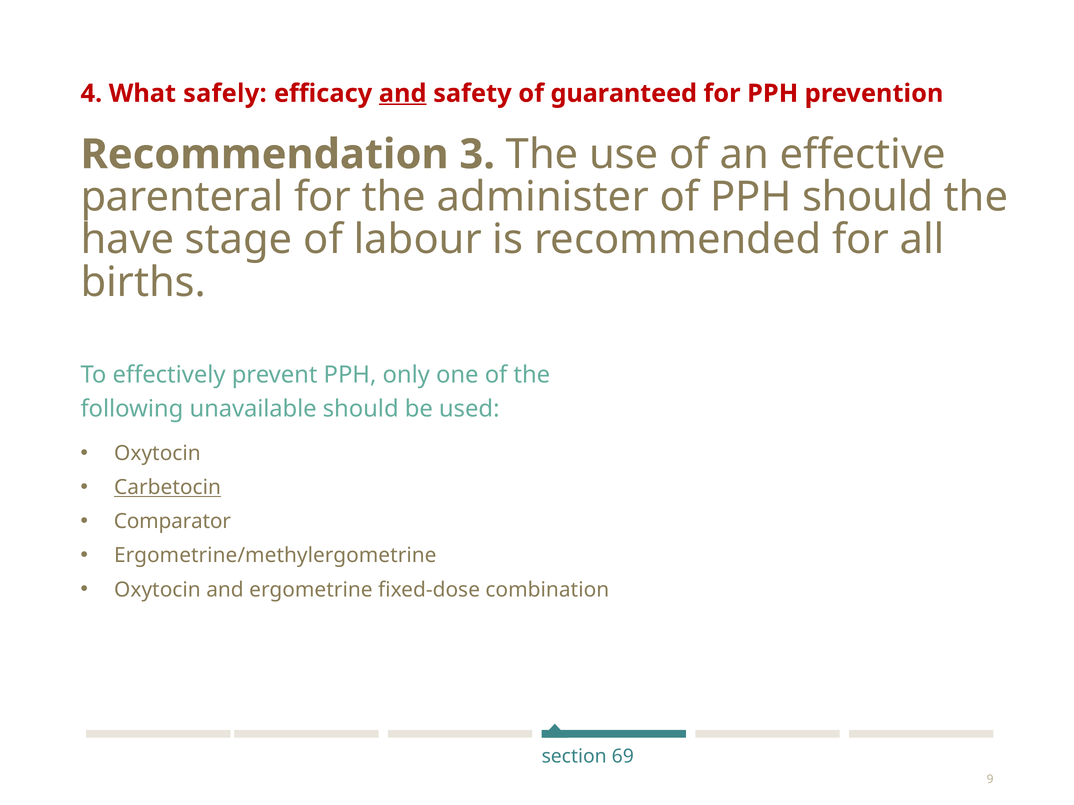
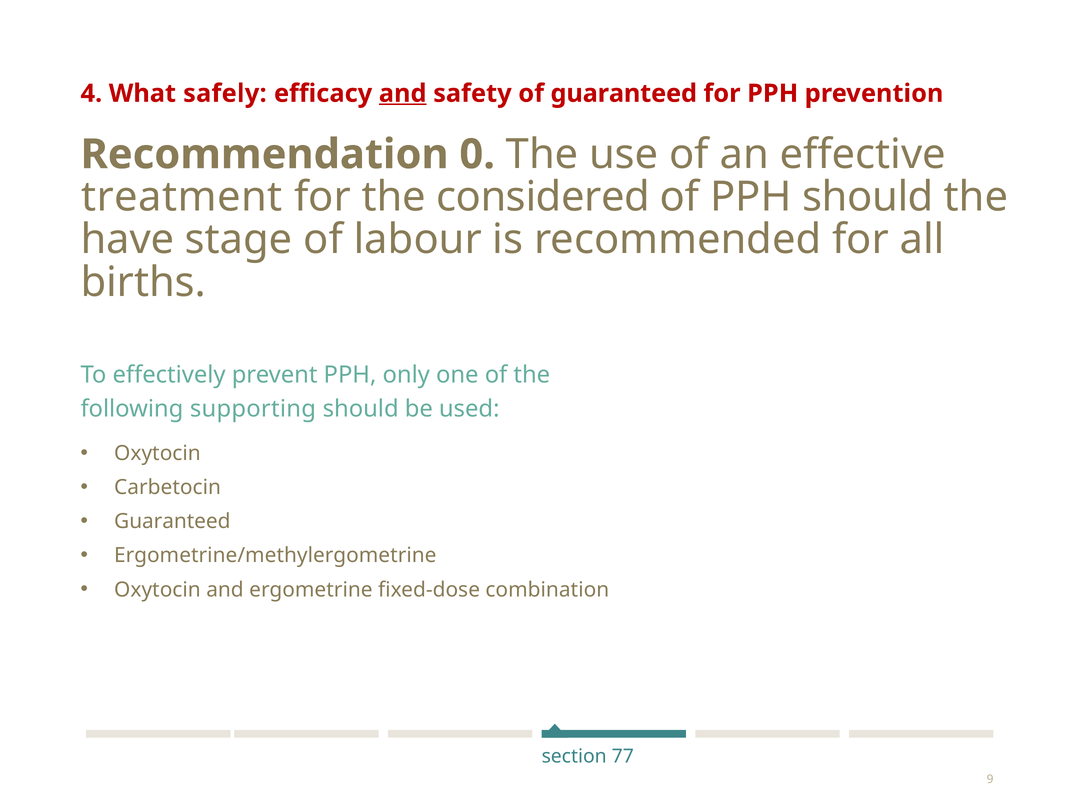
3: 3 -> 0 (477, 155)
parenteral: parenteral -> treatment (182, 197)
administer: administer -> considered (543, 197)
unavailable: unavailable -> supporting (253, 409)
Carbetocin underline: present -> none (168, 488)
Comparator: Comparator -> Guaranteed (172, 522)
69: 69 -> 77 (623, 757)
